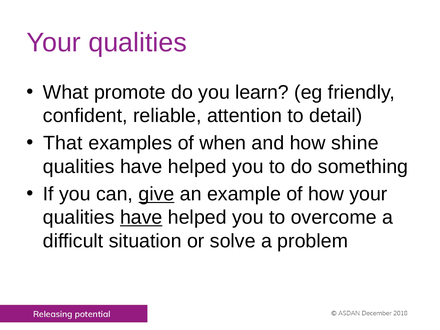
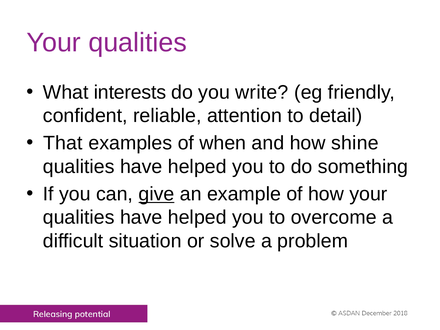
promote: promote -> interests (130, 92)
learn: learn -> write (262, 92)
have underline: present -> none (141, 217)
